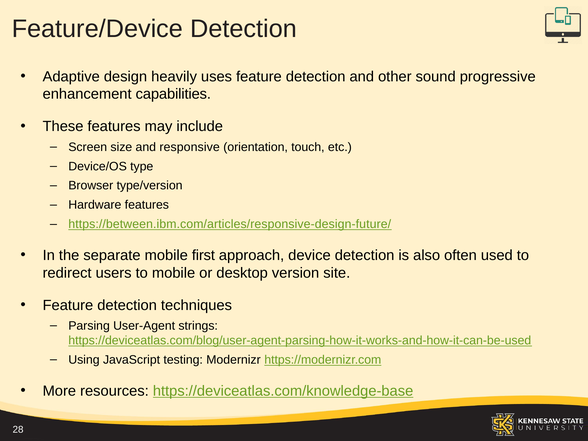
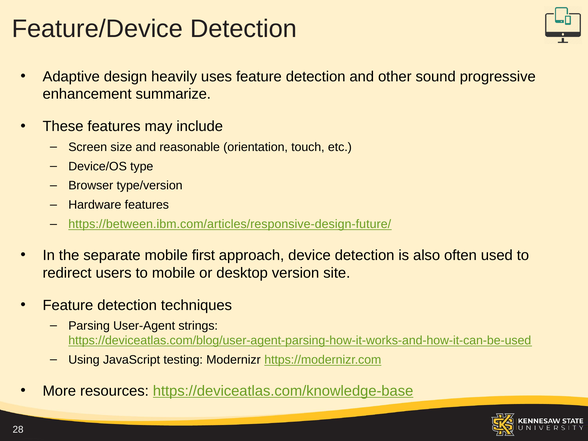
capabilities: capabilities -> summarize (173, 94)
responsive: responsive -> reasonable (190, 147)
